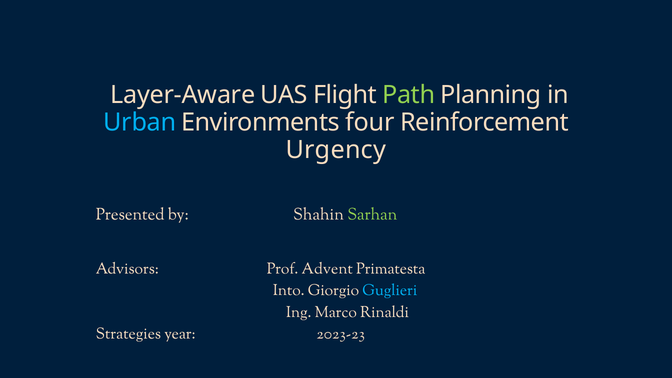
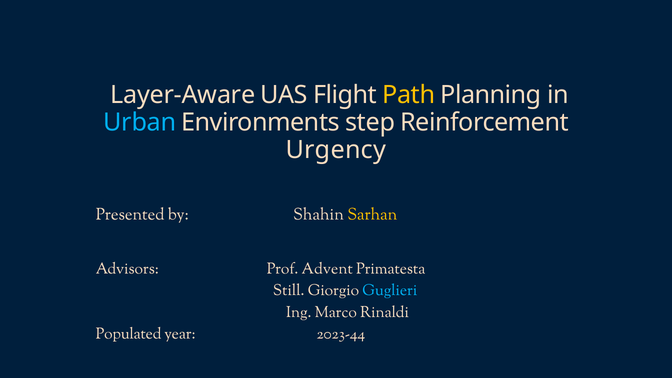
Path colour: light green -> yellow (409, 95)
four: four -> step (370, 122)
Sarhan colour: light green -> yellow (372, 214)
Into: Into -> Still (289, 290)
Strategies: Strategies -> Populated (129, 333)
2023-23: 2023-23 -> 2023-44 (341, 333)
